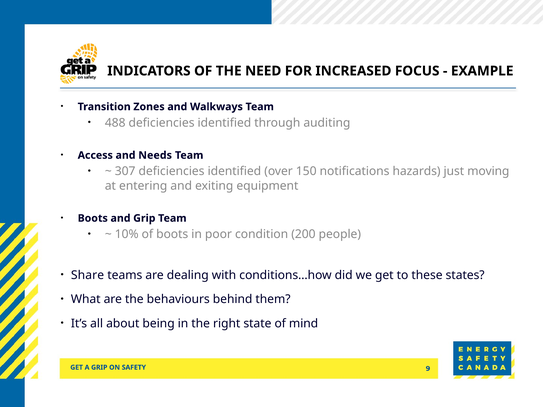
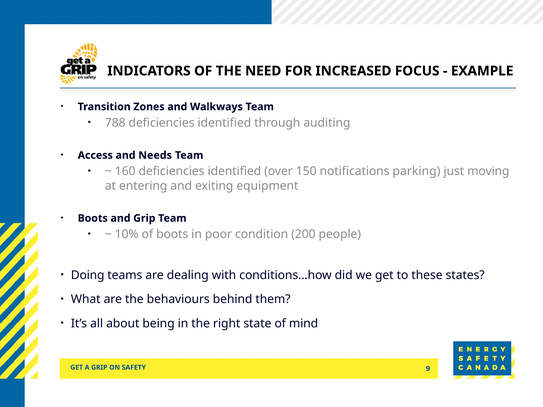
488: 488 -> 788 (115, 123)
307: 307 -> 160 (125, 171)
hazards: hazards -> parking (416, 171)
Share: Share -> Doing (88, 275)
